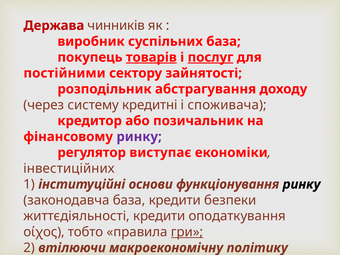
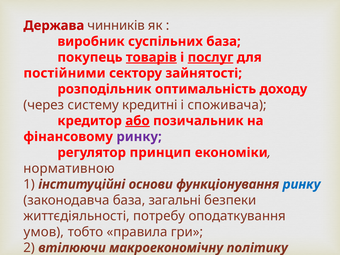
абстрагування: абстрагування -> оптимальність (206, 89)
або underline: none -> present (138, 121)
виступає: виступає -> принцип (160, 153)
інвестиційних: інвестиційних -> нормативною (69, 168)
ринку colour: black -> blue (302, 184)
база кредити: кредити -> загальні (175, 200)
життєдіяльності кредити: кредити -> потребу (159, 216)
οίχος: οίχος -> умов (44, 232)
гри underline: present -> none (187, 232)
